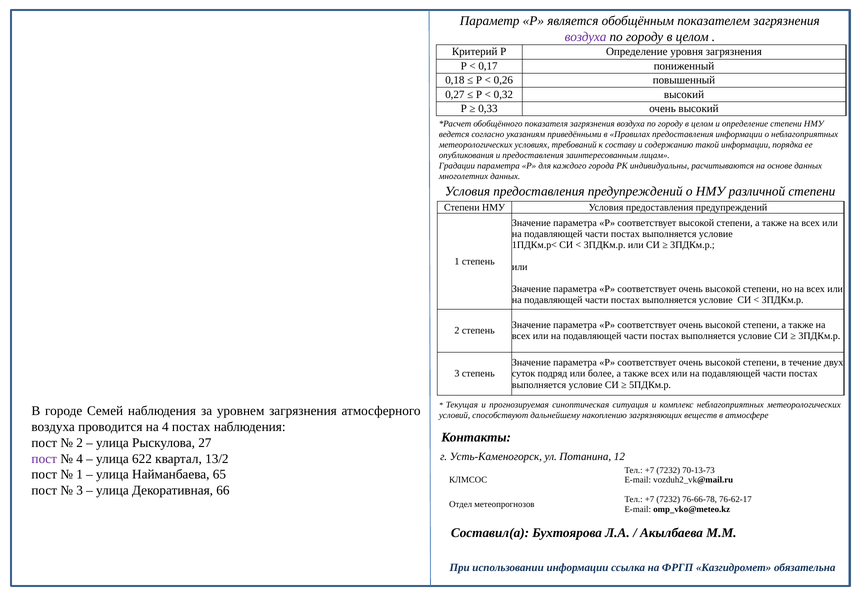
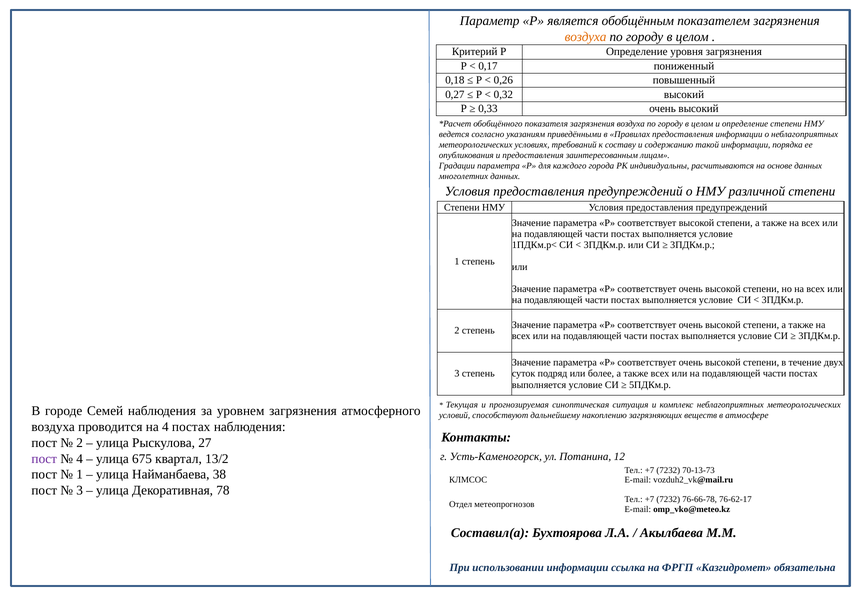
воздуха colour: purple -> orange (586, 37)
622: 622 -> 675 (142, 459)
65: 65 -> 38 (219, 475)
66: 66 -> 78 (223, 491)
